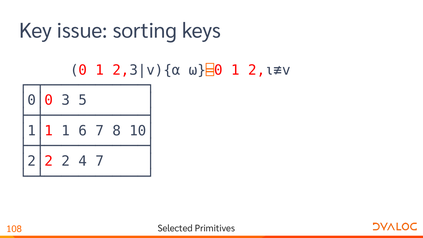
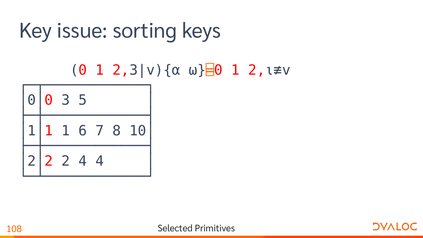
4 7: 7 -> 4 (100, 161)
